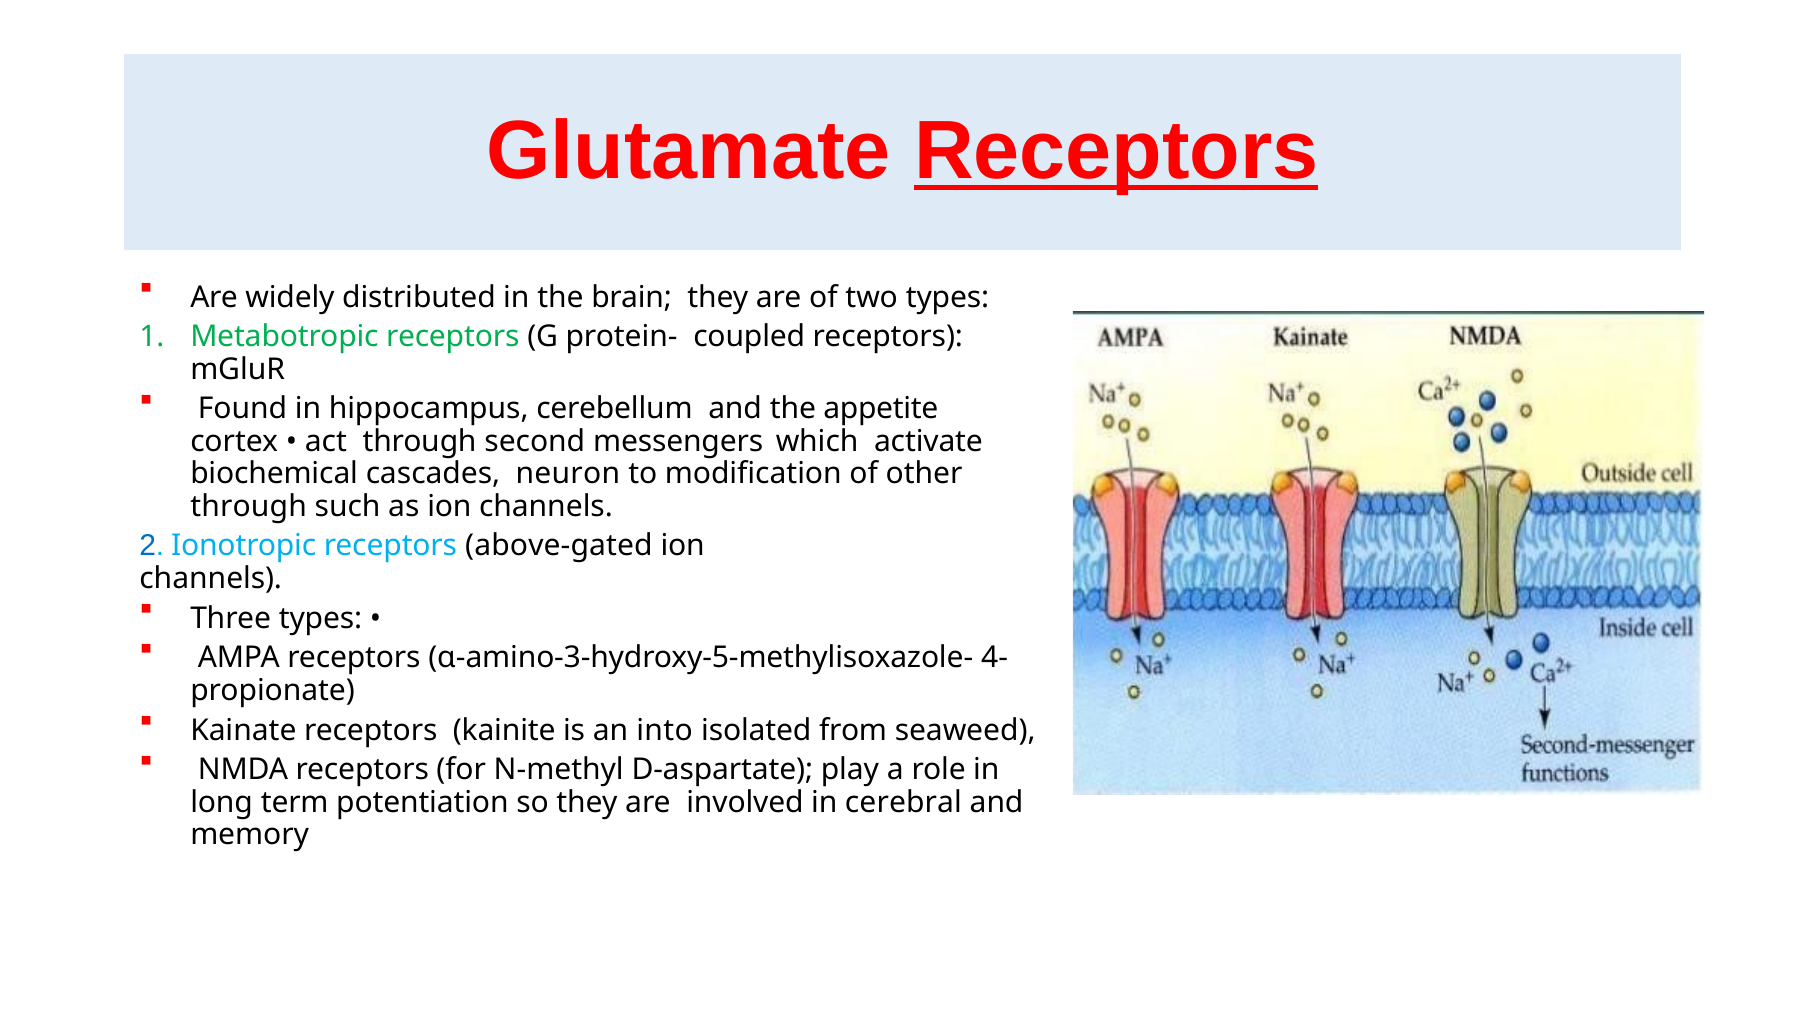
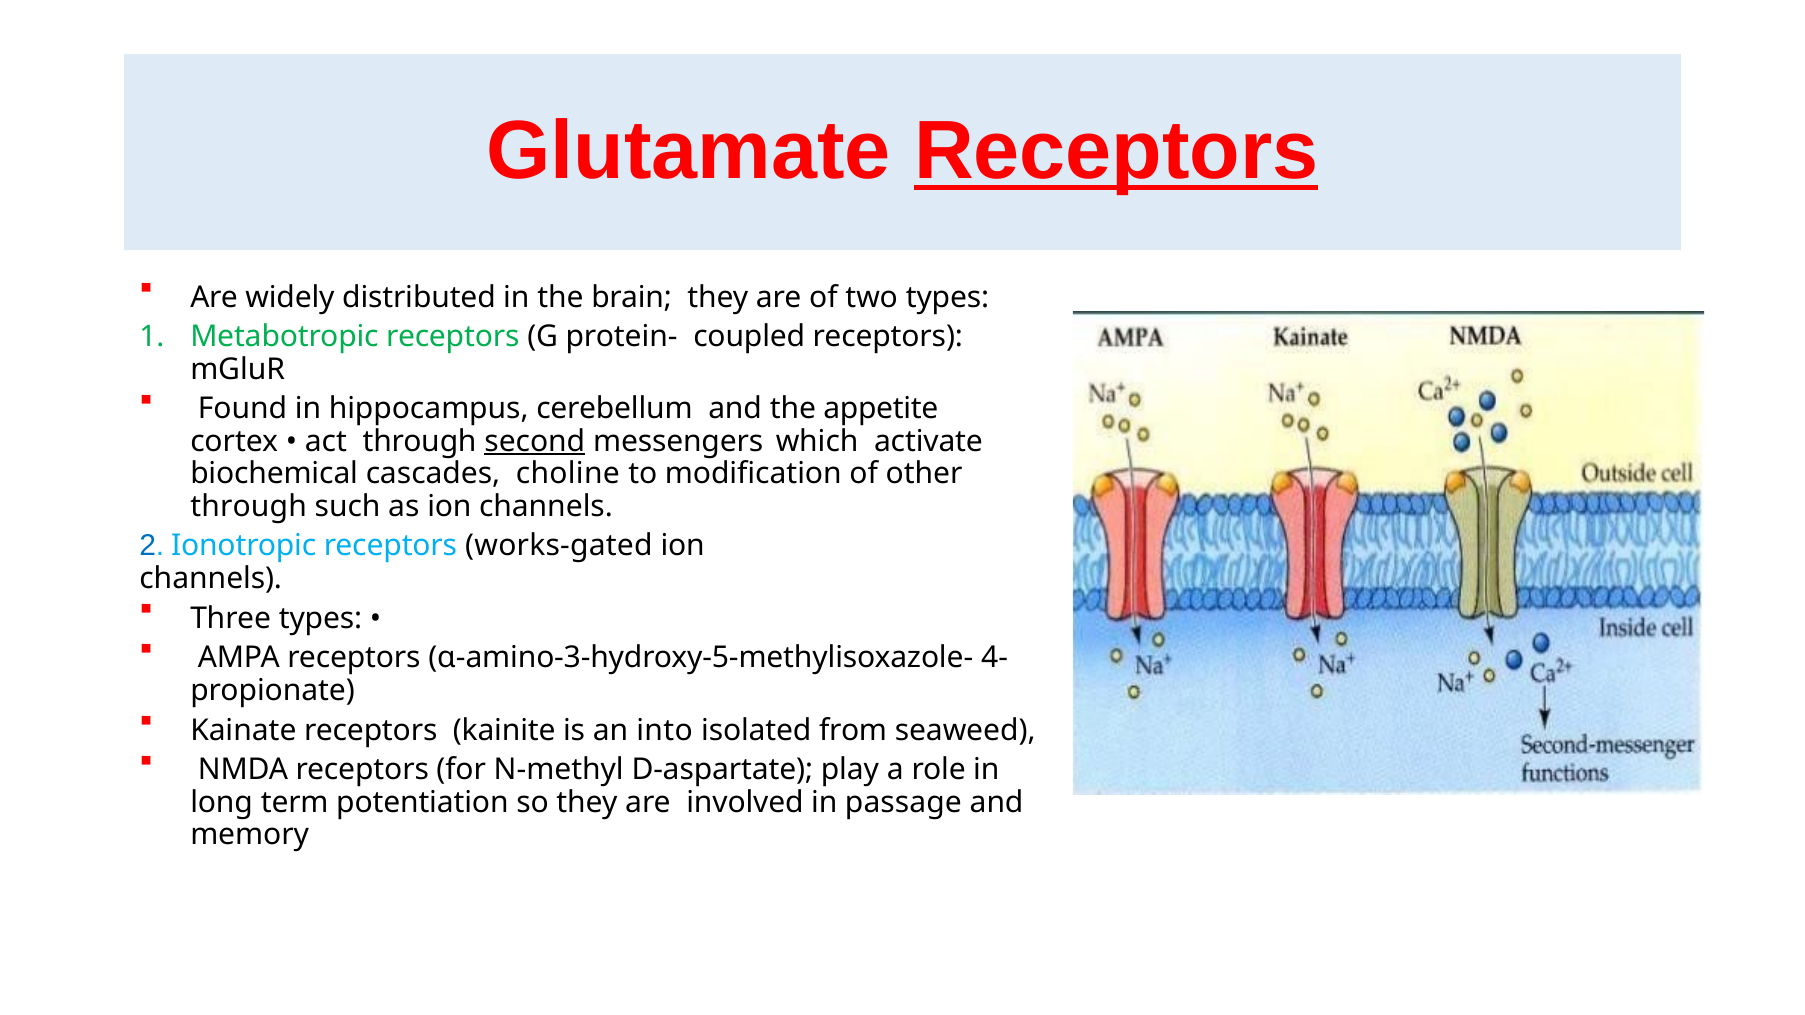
second underline: none -> present (535, 442)
neuron: neuron -> choline (568, 474)
above-gated: above-gated -> works-gated (559, 546)
cerebral: cerebral -> passage (903, 802)
